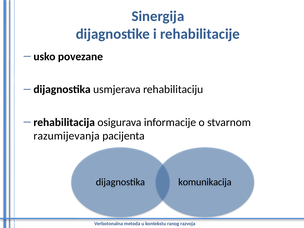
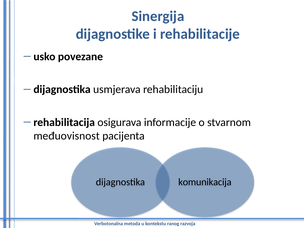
razumijevanja: razumijevanja -> međuovisnost (67, 136)
